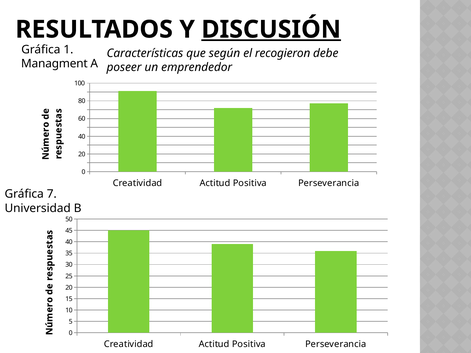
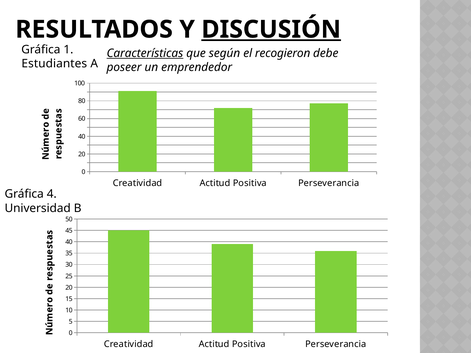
Características underline: none -> present (145, 53)
Managment: Managment -> Estudiantes (54, 64)
7: 7 -> 4 (52, 194)
